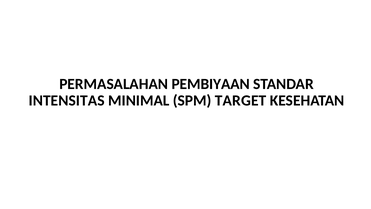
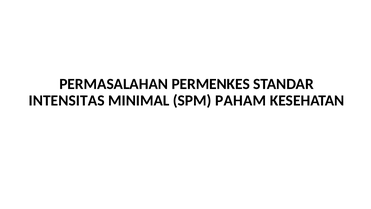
PEMBIYAAN: PEMBIYAAN -> PERMENKES (211, 84)
TARGET: TARGET -> PAHAM (241, 100)
